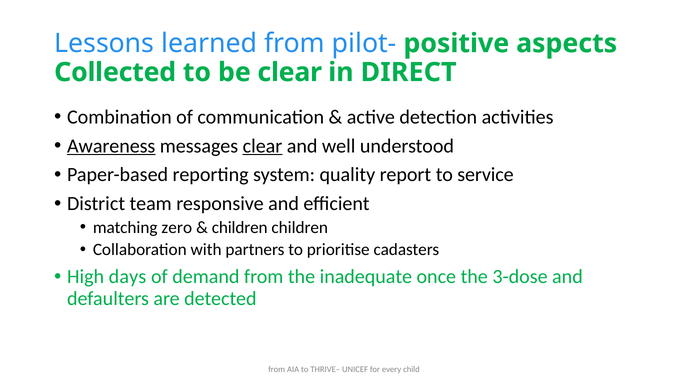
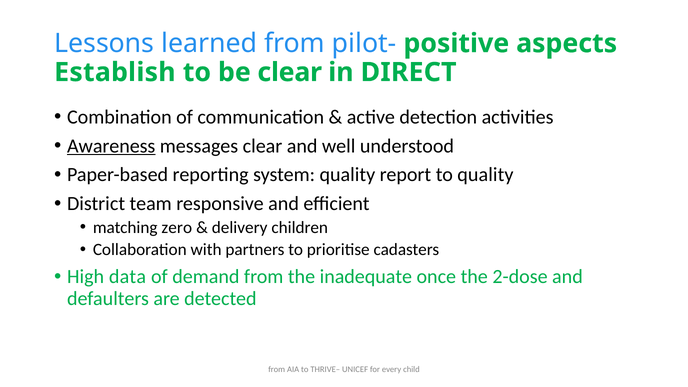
Collected: Collected -> Establish (115, 72)
clear underline: present -> none (263, 146)
to service: service -> quality (485, 175)
children: children -> delivery (240, 227)
days: days -> data (127, 277)
3-dose: 3-dose -> 2-dose (520, 277)
